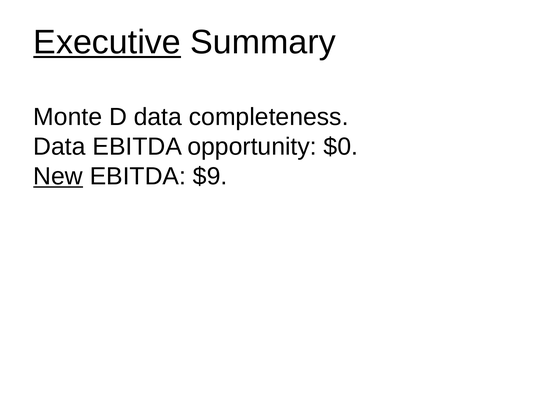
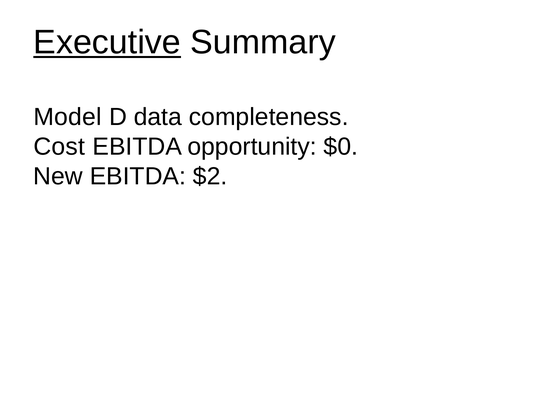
Monte: Monte -> Model (68, 117)
Data: Data -> Cost (59, 147)
New underline: present -> none (58, 176)
$9: $9 -> $2 (210, 176)
